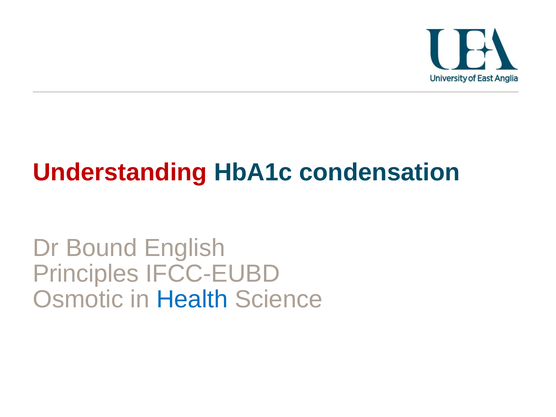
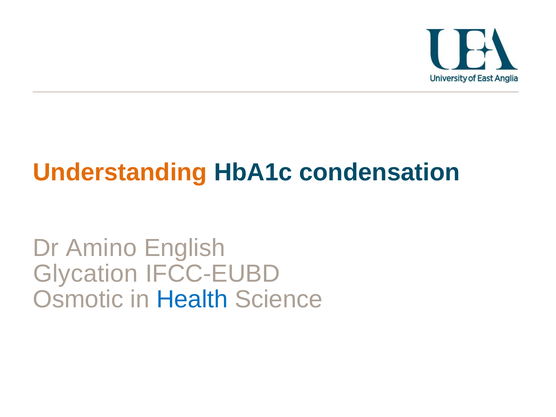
Understanding colour: red -> orange (120, 172)
Bound: Bound -> Amino (101, 248)
Principles: Principles -> Glycation (86, 274)
